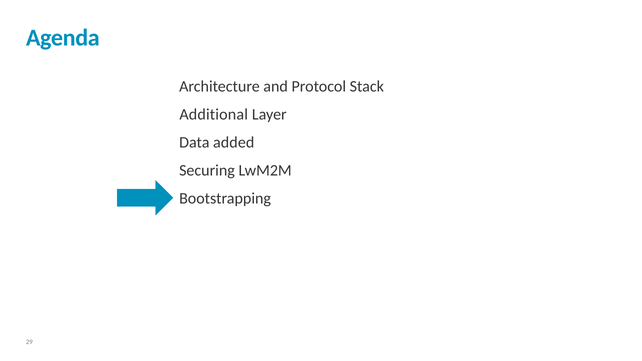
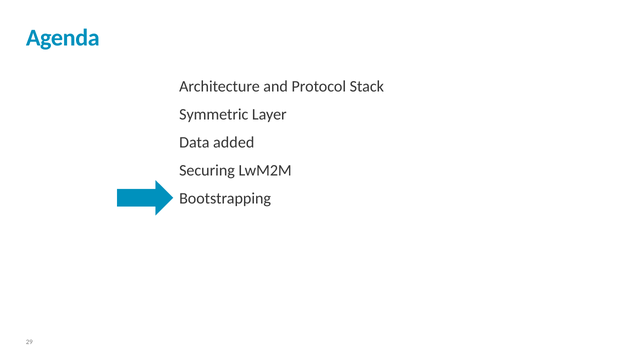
Additional: Additional -> Symmetric (214, 115)
